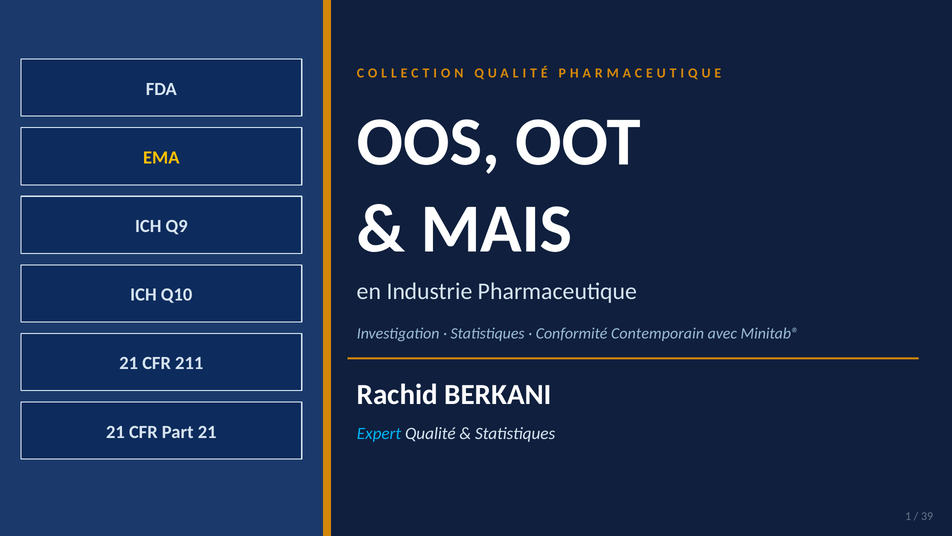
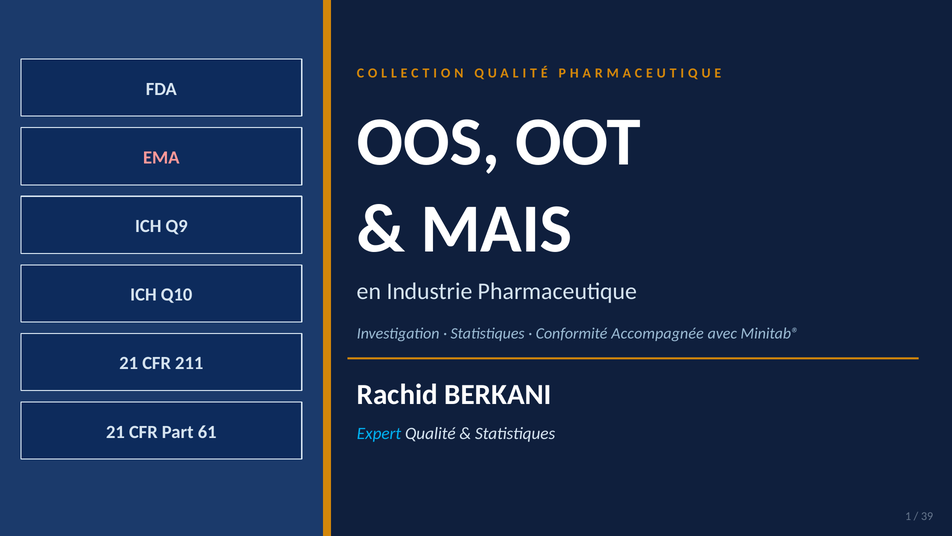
EMA colour: yellow -> pink (161, 157)
Contemporain: Contemporain -> Accompagnée (658, 333)
Part 21: 21 -> 61 (207, 432)
